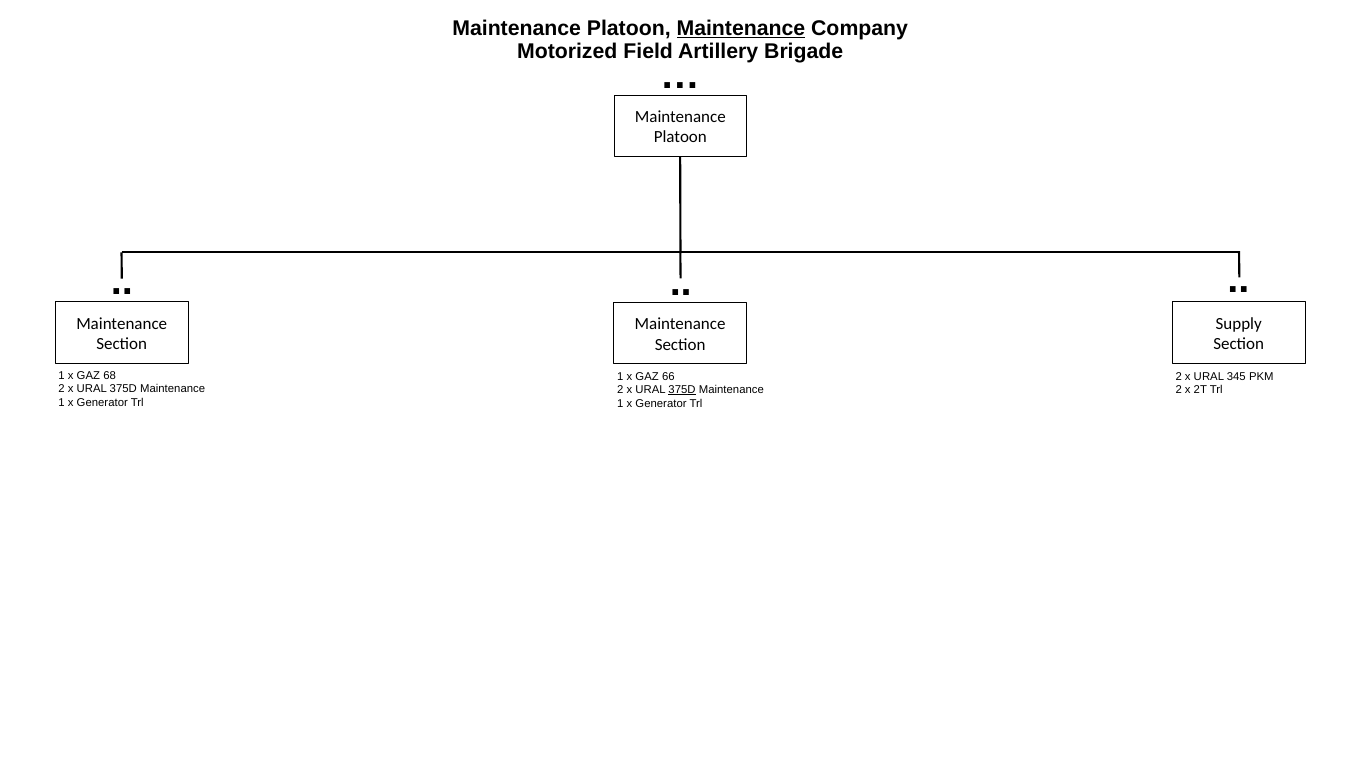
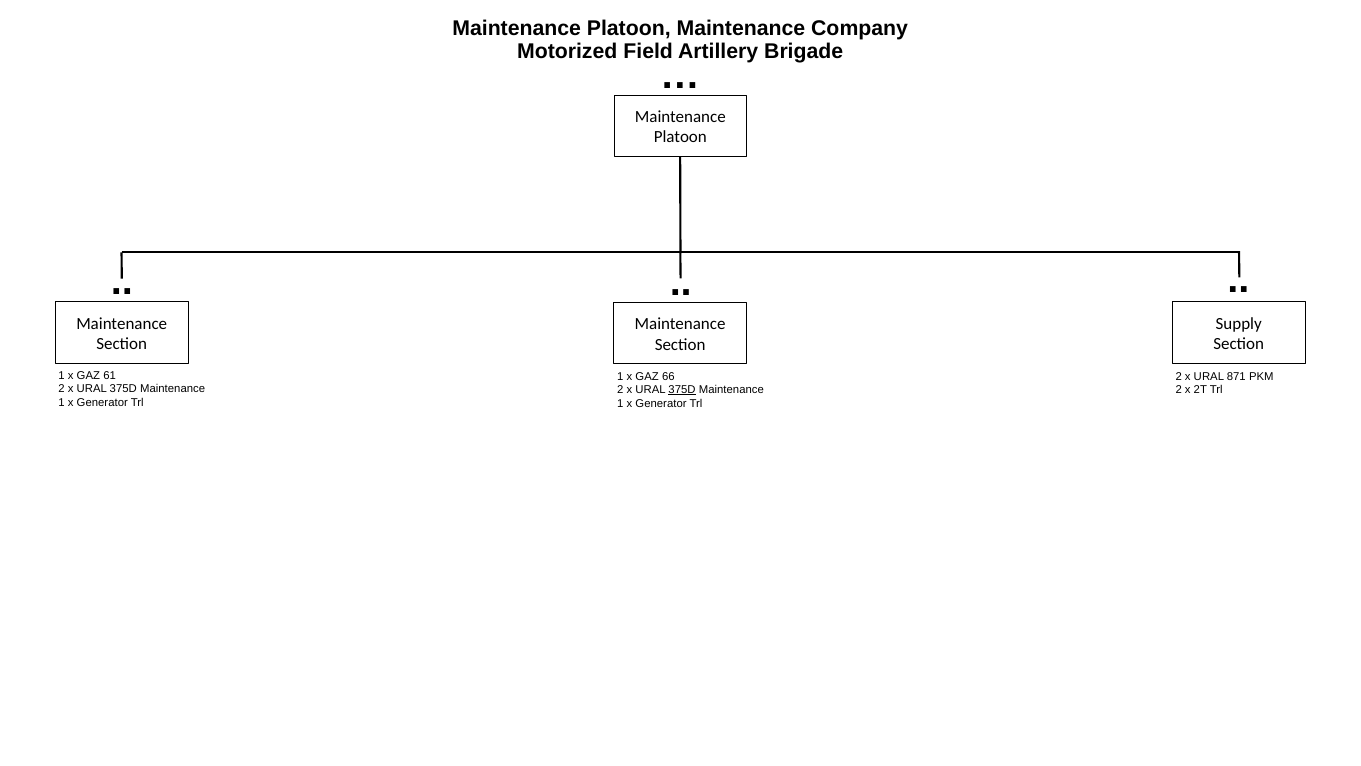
Maintenance underline: present -> none (741, 29)
68: 68 -> 61 (110, 375)
345: 345 -> 871 (1236, 376)
